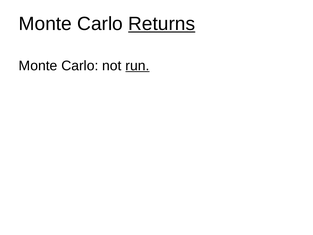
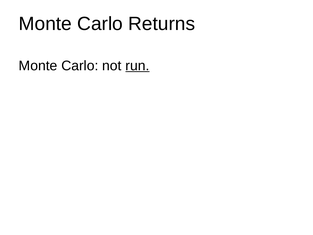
Returns underline: present -> none (162, 24)
